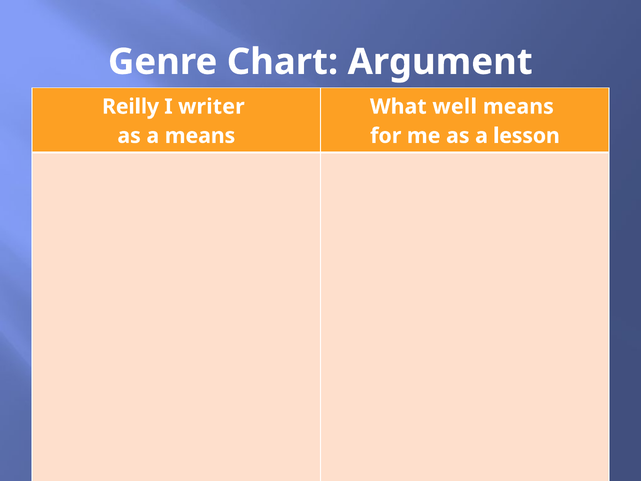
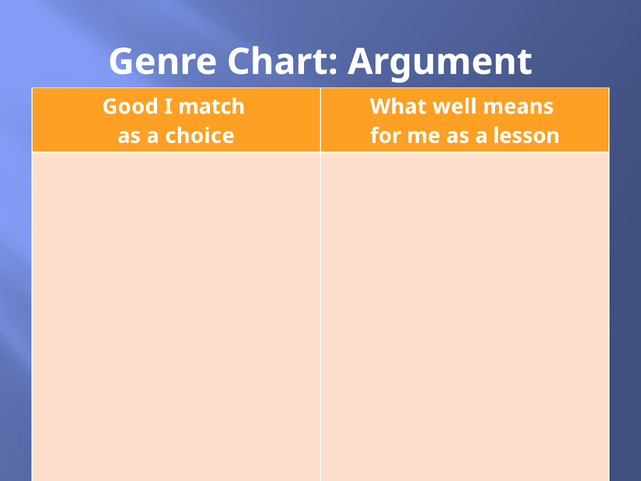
Reilly: Reilly -> Good (130, 107)
writer: writer -> match (212, 107)
a means: means -> choice (200, 136)
